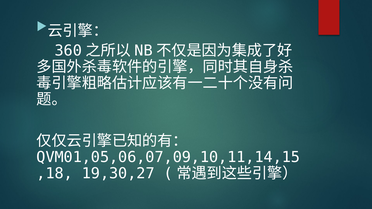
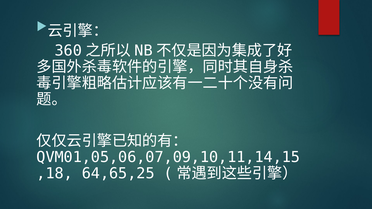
19,30,27: 19,30,27 -> 64,65,25 (118, 174)
